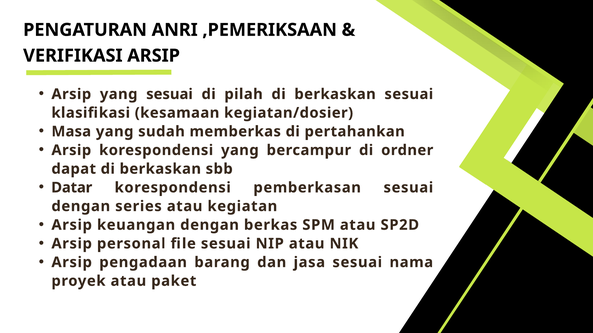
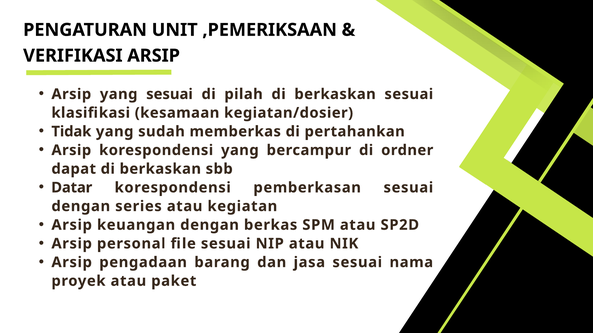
ANRI: ANRI -> UNIT (175, 30)
Masa: Masa -> Tidak (71, 132)
